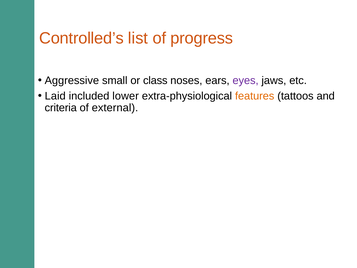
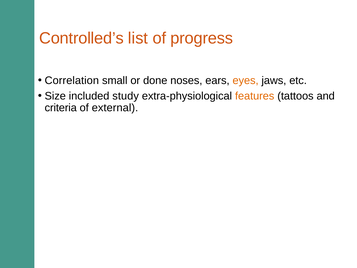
Aggressive: Aggressive -> Correlation (72, 80)
class: class -> done (155, 80)
eyes colour: purple -> orange (246, 80)
Laid: Laid -> Size (55, 96)
lower: lower -> study (126, 96)
